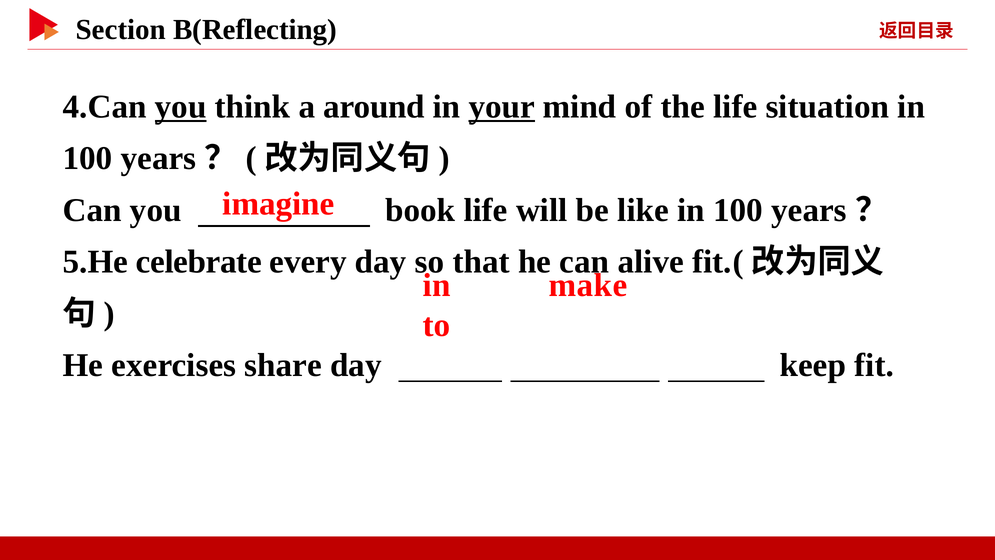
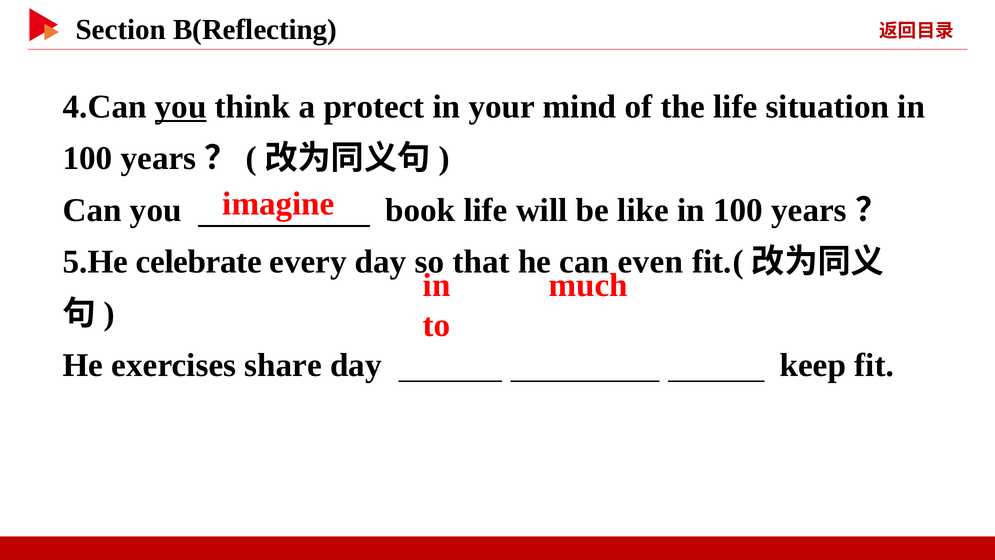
around: around -> protect (374, 107)
your underline: present -> none (502, 107)
alive: alive -> even (651, 262)
make: make -> much (588, 285)
